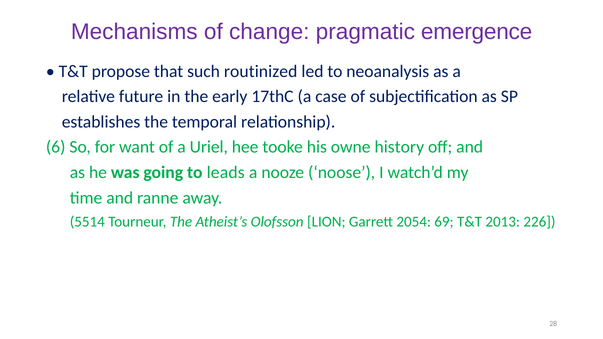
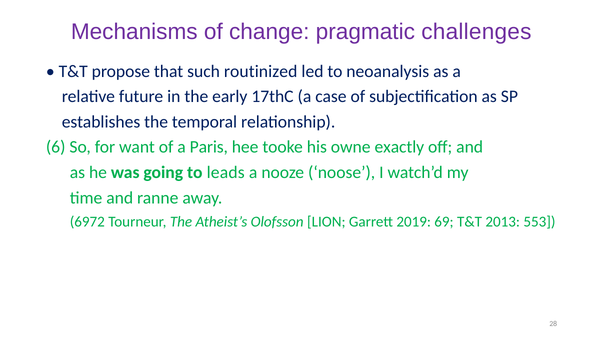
emergence: emergence -> challenges (476, 32)
Uriel: Uriel -> Paris (209, 147)
history: history -> exactly (399, 147)
5514: 5514 -> 6972 (87, 222)
2054: 2054 -> 2019 (414, 222)
226: 226 -> 553 (539, 222)
